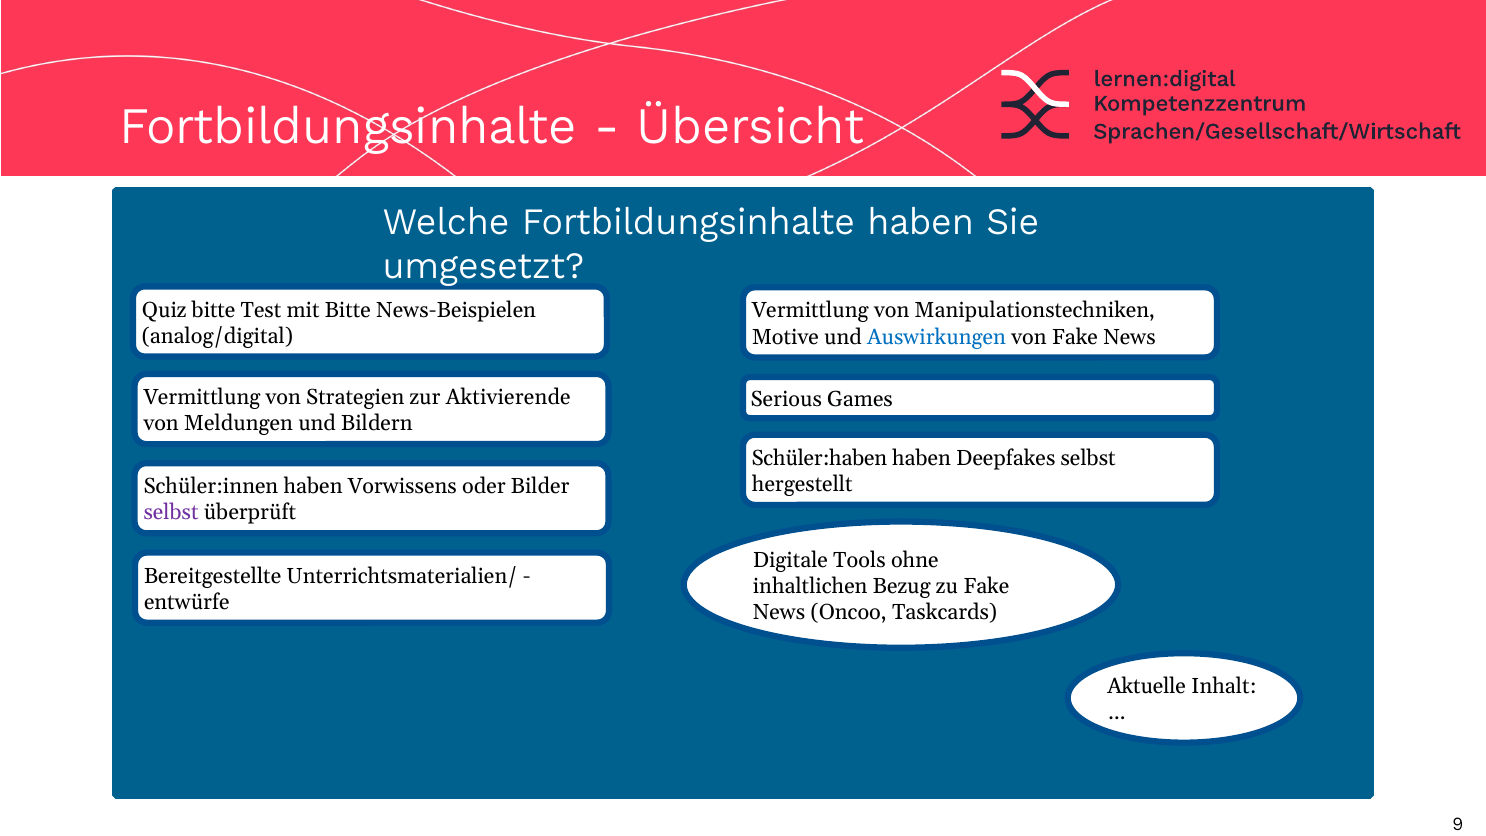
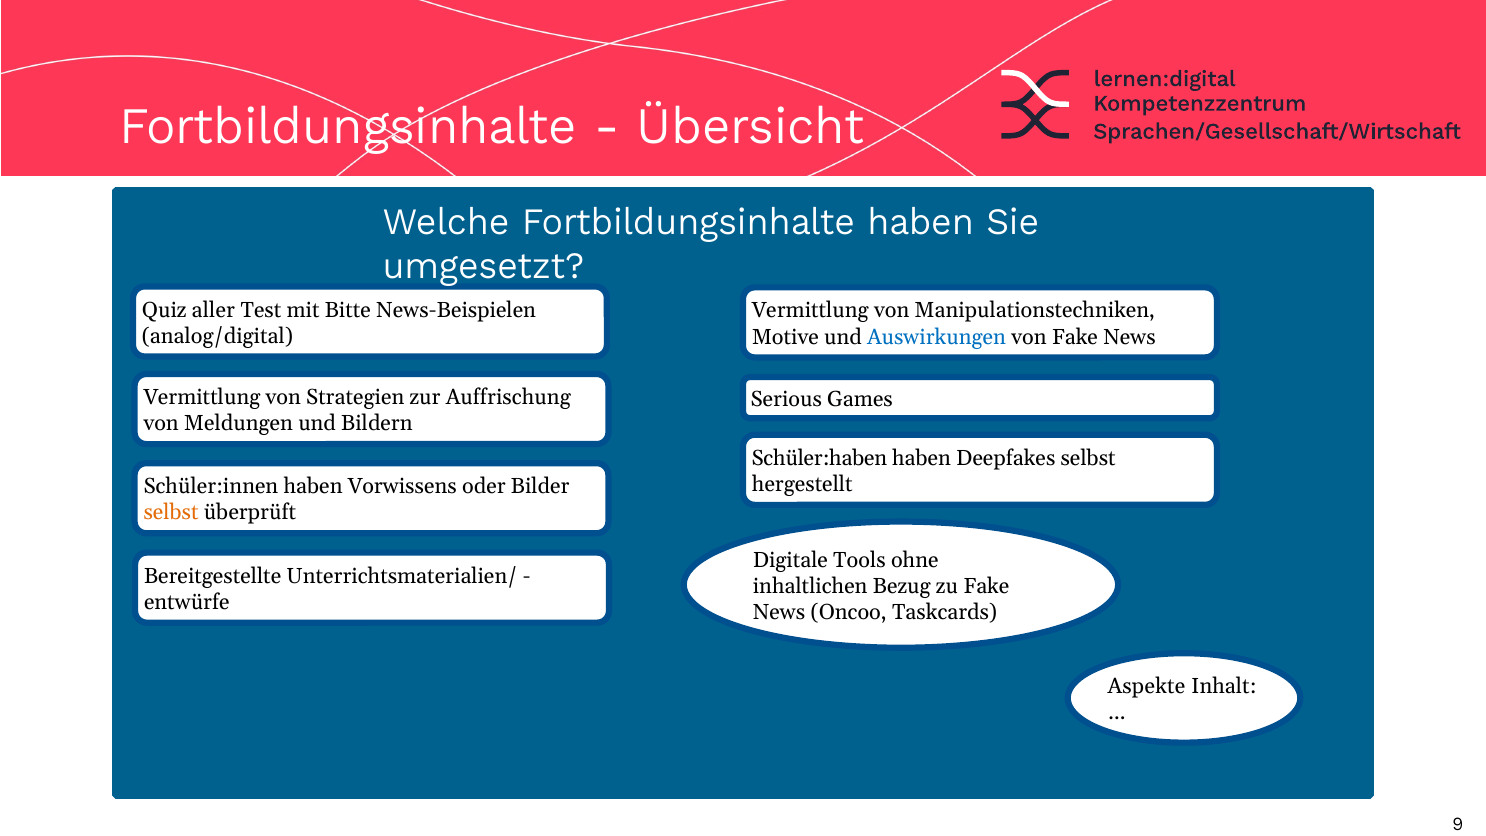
Quiz bitte: bitte -> aller (213, 310)
Aktivierende: Aktivierende -> Auffrischung (508, 397)
selbst colour: purple -> orange (171, 513)
Aktuelle: Aktuelle -> Aspekte (1146, 686)
